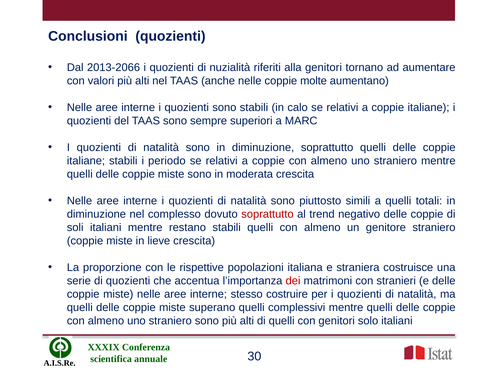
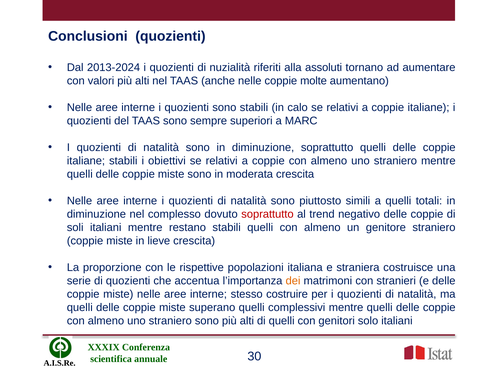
2013-2066: 2013-2066 -> 2013-2024 (114, 68)
alla genitori: genitori -> assoluti (324, 68)
periodo: periodo -> obiettivi (167, 161)
dei colour: red -> orange (293, 281)
